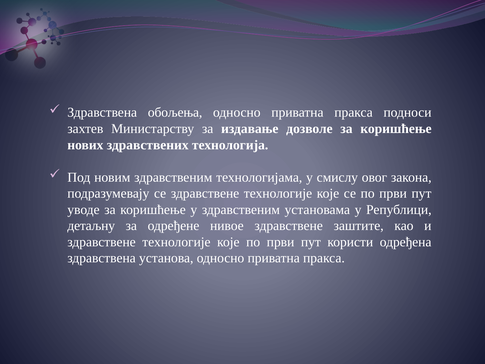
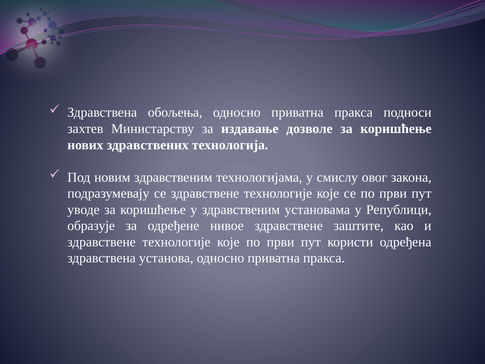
детаљну: детаљну -> образује (91, 226)
